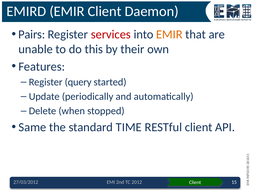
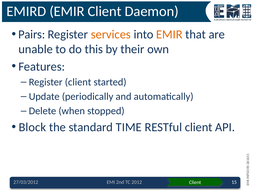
services colour: red -> orange (111, 34)
Register query: query -> client (78, 82)
Same: Same -> Block (32, 127)
